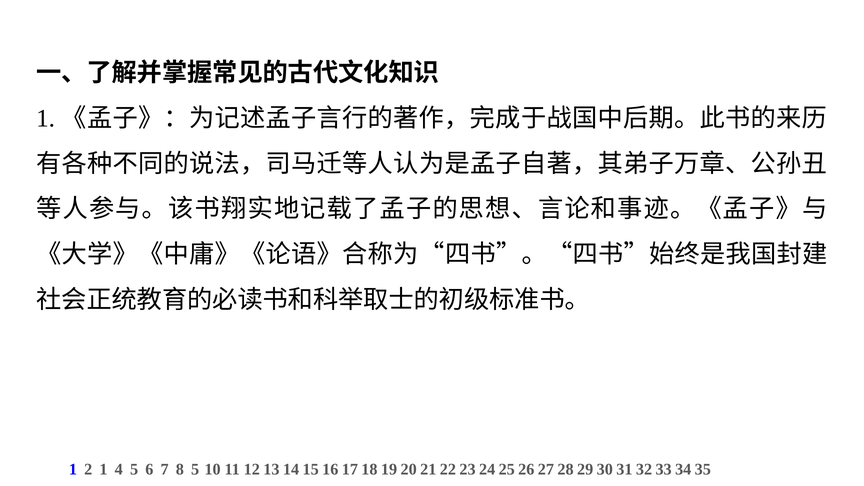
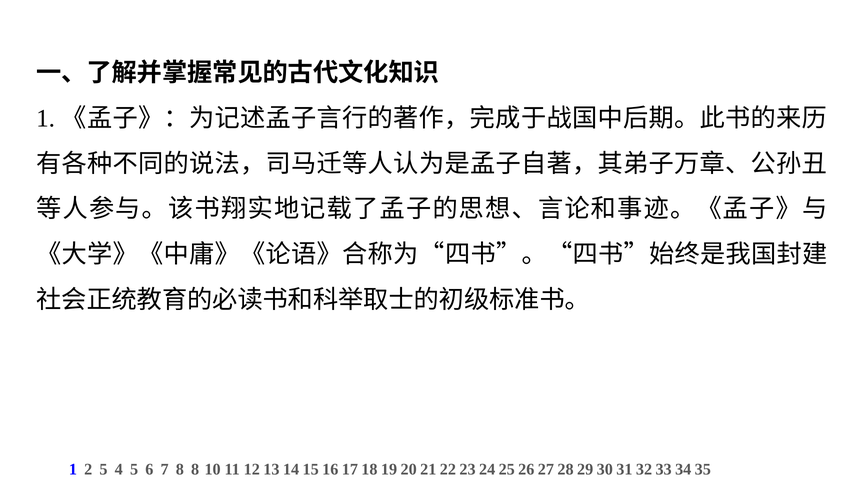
2 1: 1 -> 5 (104, 470)
8 5: 5 -> 8 (195, 470)
